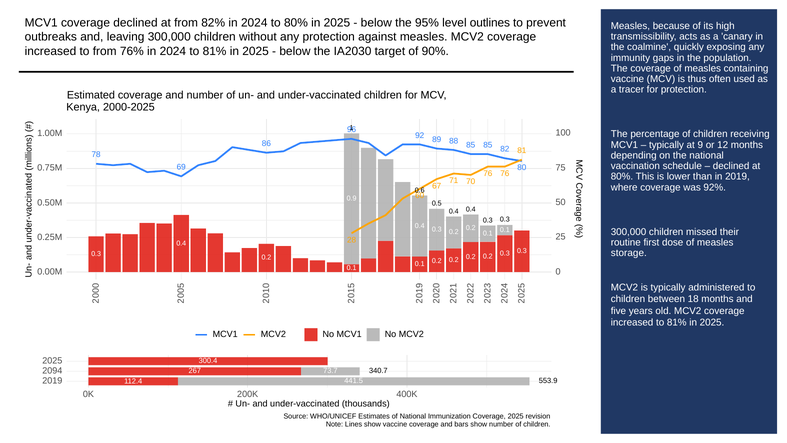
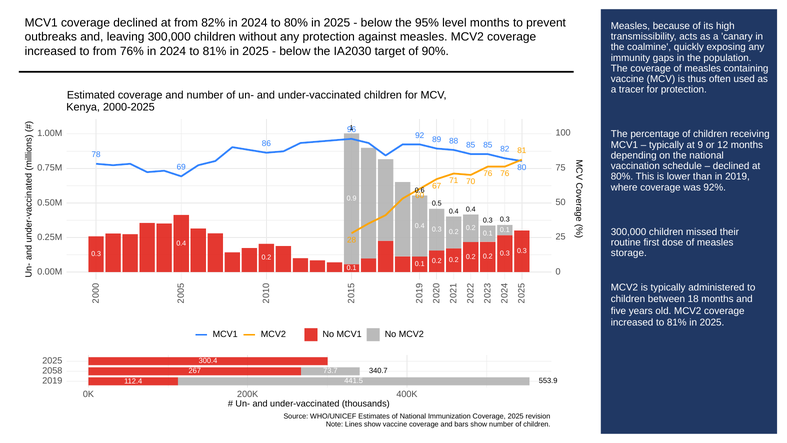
level outlines: outlines -> months (490, 23)
2094: 2094 -> 2058 (52, 371)
